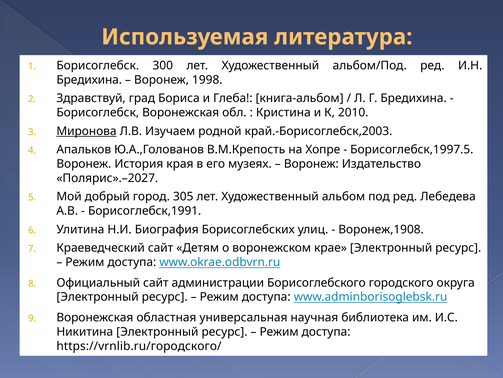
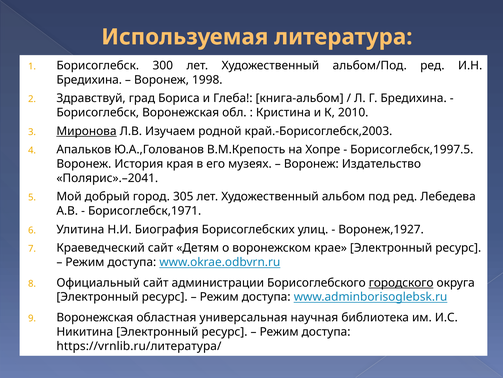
Полярис».–2027: Полярис».–2027 -> Полярис».–2041 (107, 178)
Борисоглебск,1991: Борисоглебск,1991 -> Борисоглебск,1971 (145, 211)
Воронеж,1908: Воронеж,1908 -> Воронеж,1927 (381, 229)
городского underline: none -> present (401, 282)
https://vrnlib.ru/городского/: https://vrnlib.ru/городского/ -> https://vrnlib.ru/литература/ (139, 345)
